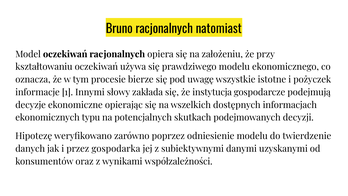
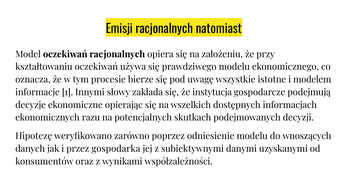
Bruno: Bruno -> Emisji (119, 29)
pożyczek: pożyczek -> modelem (312, 80)
typu: typu -> razu (91, 118)
twierdzenie: twierdzenie -> wnoszących (307, 136)
